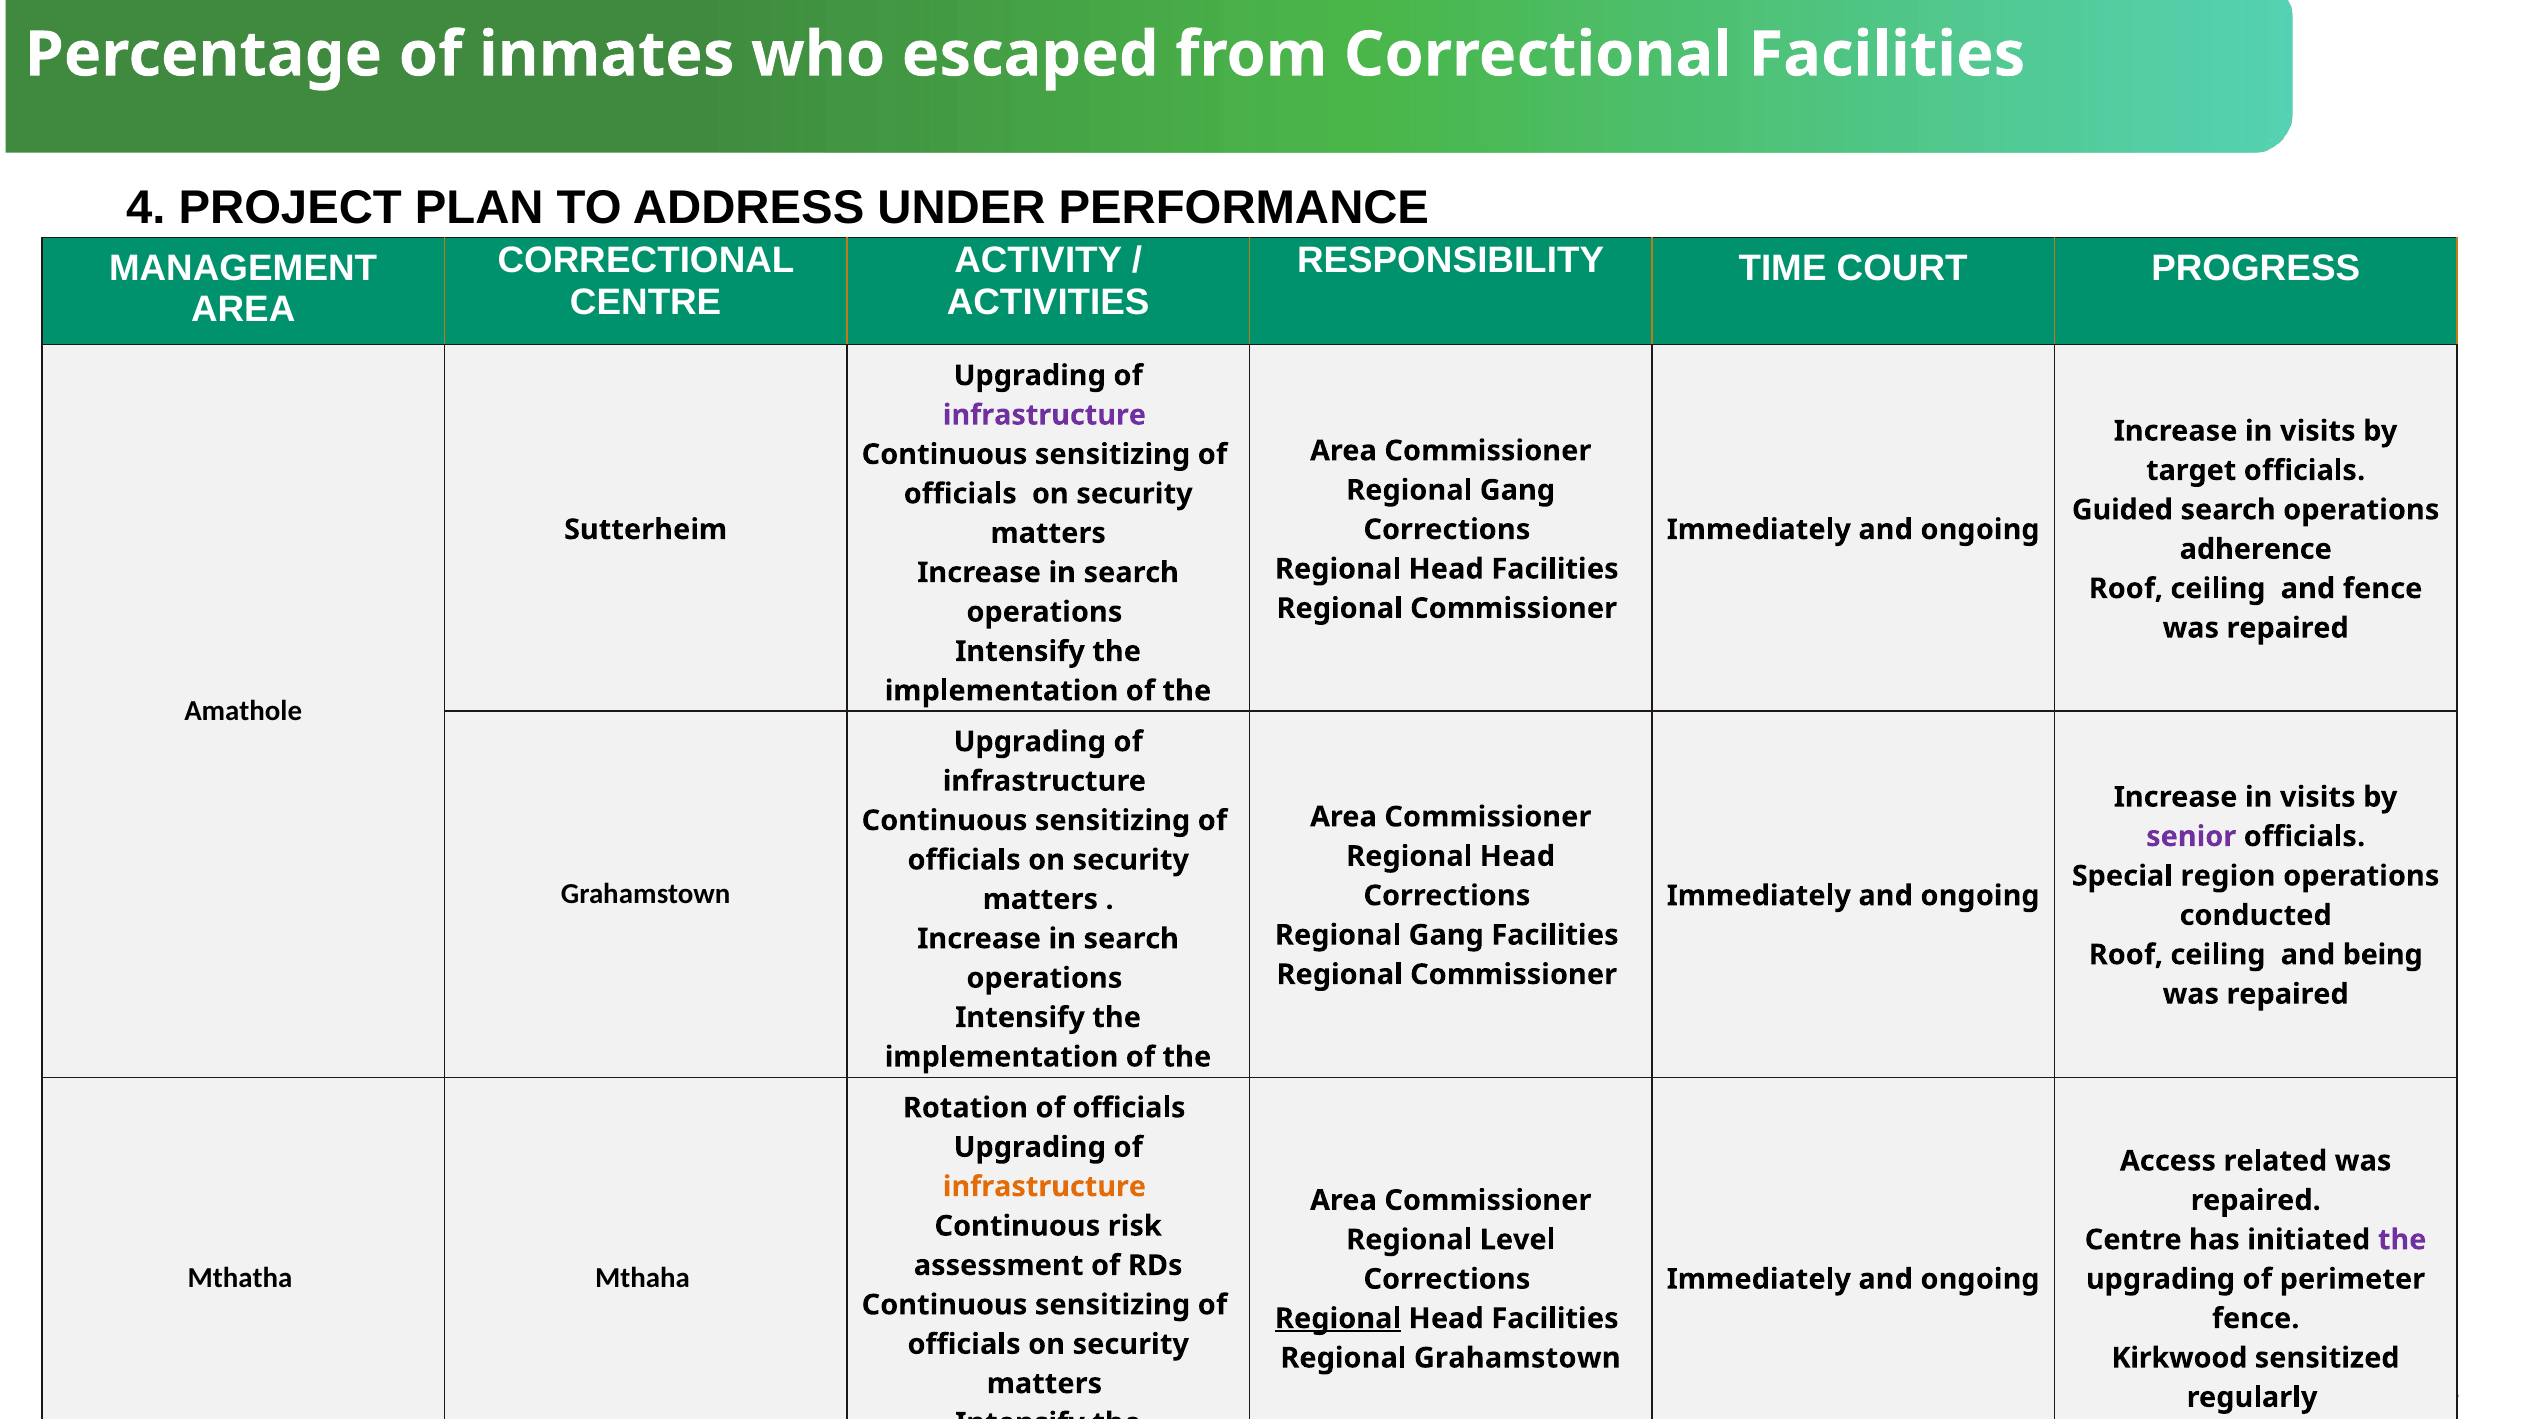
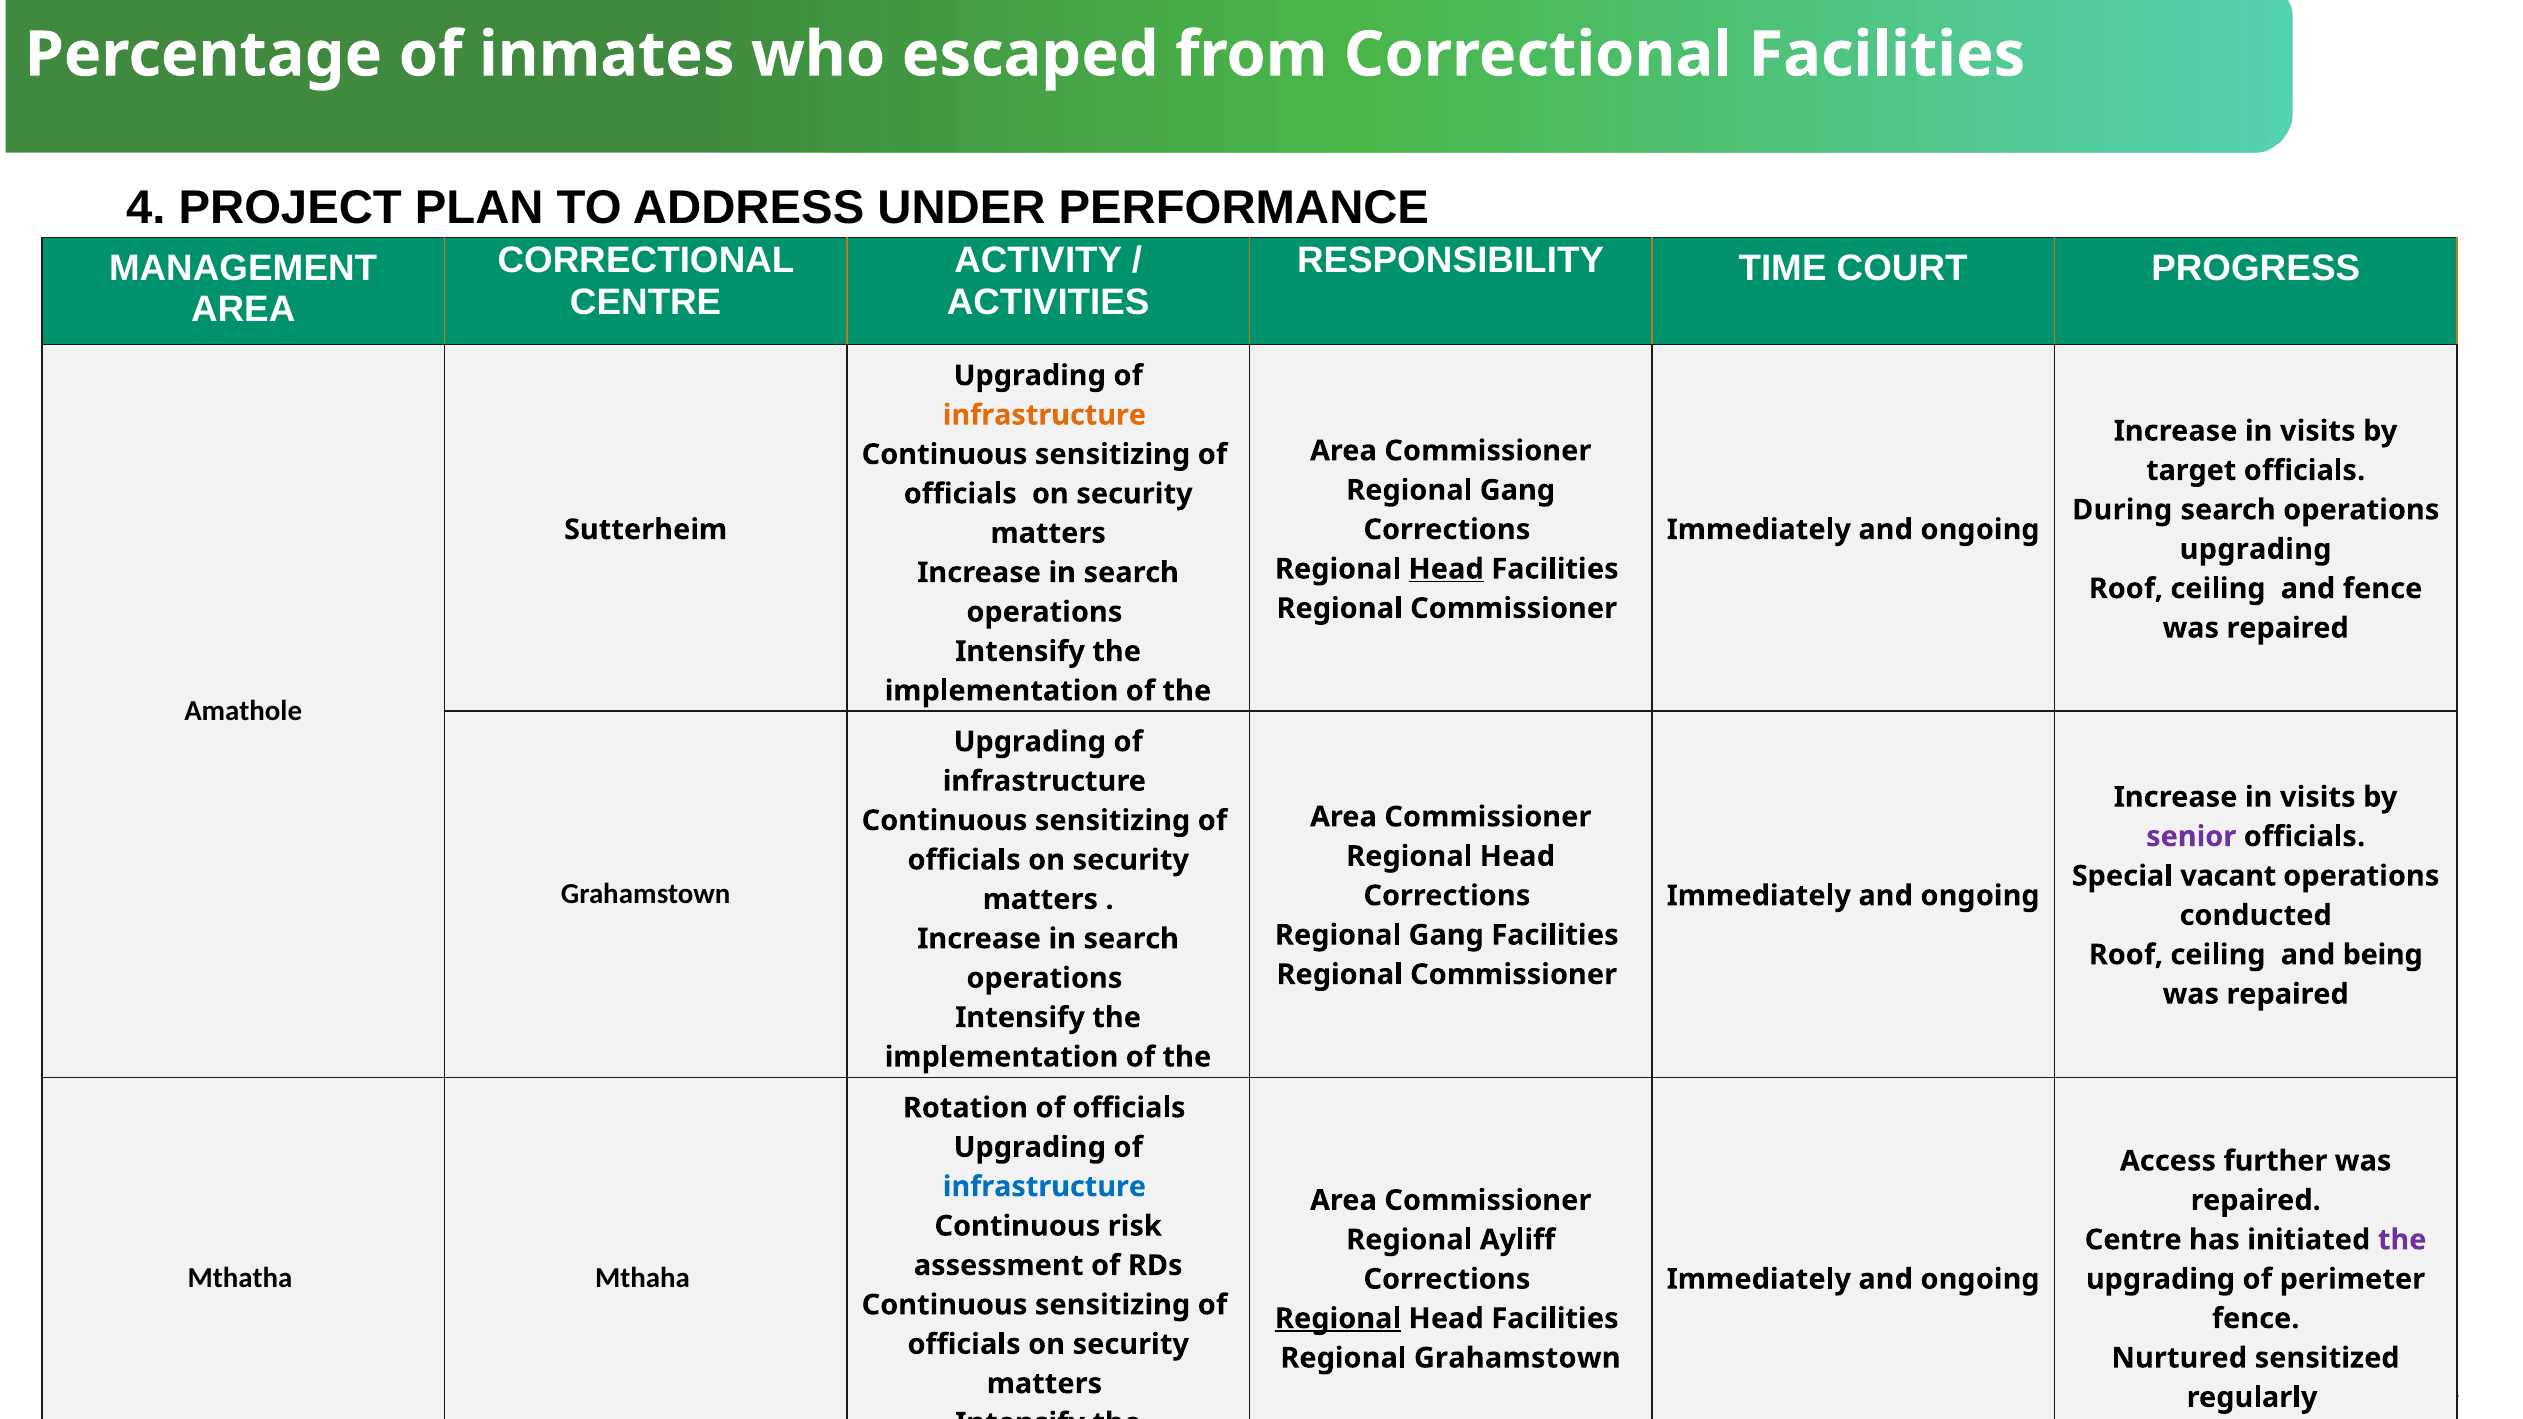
infrastructure colour: purple -> orange (1044, 415)
Guided: Guided -> During (2122, 510)
adherence: adherence -> upgrading (2256, 549)
Head underline: none -> present (1446, 569)
region: region -> vacant (2228, 876)
related: related -> further (2275, 1161)
infrastructure colour: orange -> blue (1044, 1187)
Level: Level -> Ayliff (1517, 1240)
Kirkwood: Kirkwood -> Nurtured (2179, 1358)
